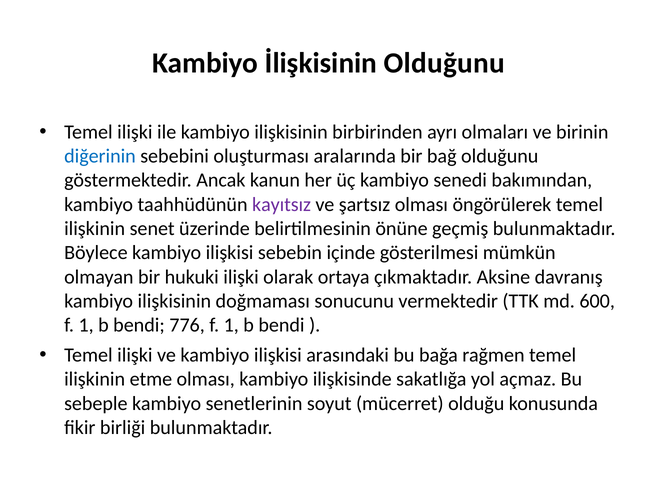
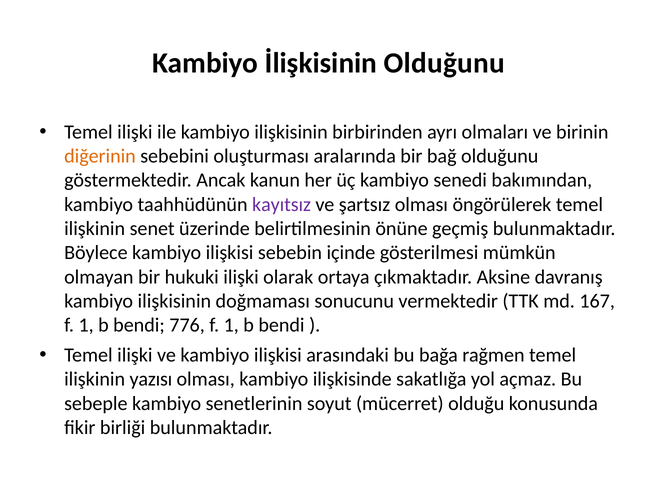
diğerinin colour: blue -> orange (100, 156)
600: 600 -> 167 (597, 301)
etme: etme -> yazısı (151, 379)
